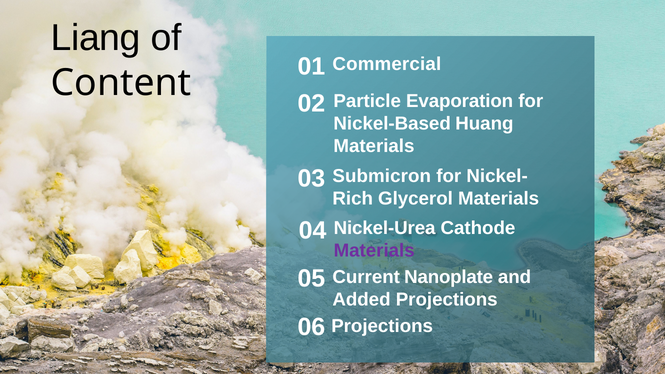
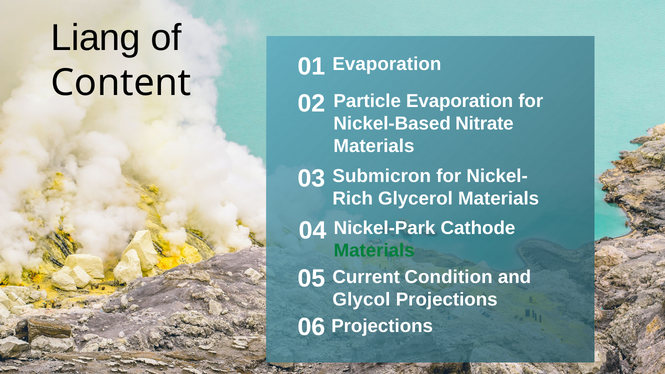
Commercial: Commercial -> Evaporation (387, 64)
Huang: Huang -> Nitrate (484, 124)
Nickel-Urea: Nickel-Urea -> Nickel-Park (384, 228)
Materials colour: purple -> green (374, 251)
Nanoplate: Nanoplate -> Condition (449, 277)
Added: Added -> Glycol (361, 300)
